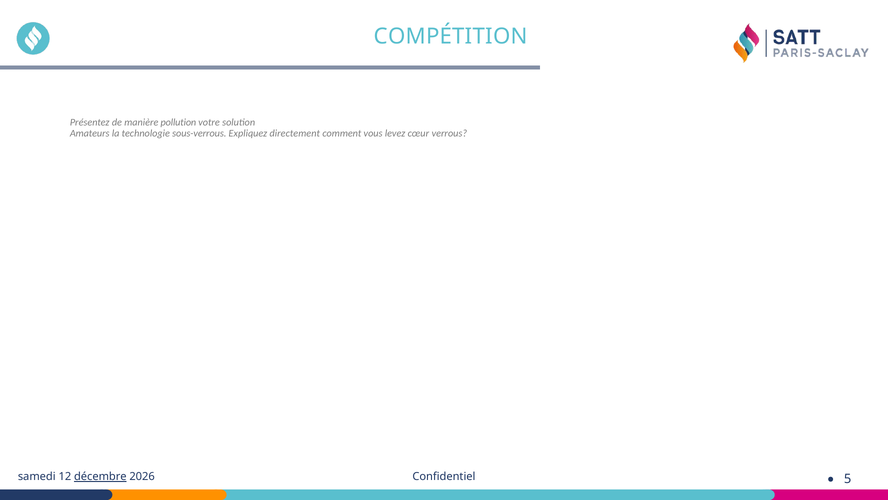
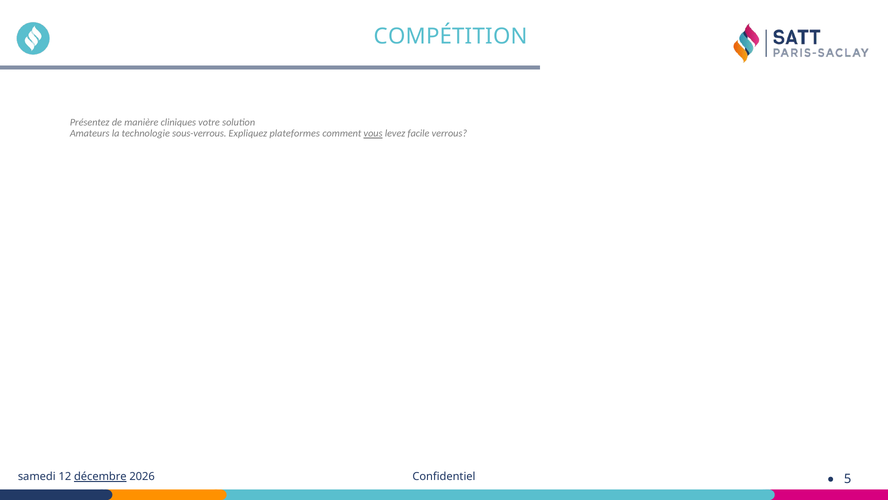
pollution: pollution -> cliniques (178, 122)
directement: directement -> plateformes (295, 133)
vous underline: none -> present (373, 133)
cœur: cœur -> facile (418, 133)
